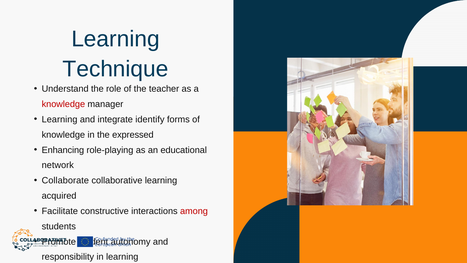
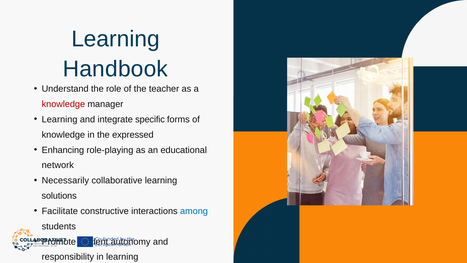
Technique: Technique -> Handbook (115, 69)
identify: identify -> specific (150, 119)
Collaborate: Collaborate -> Necessarily (65, 180)
acquired: acquired -> solutions (59, 196)
among colour: red -> blue (194, 211)
